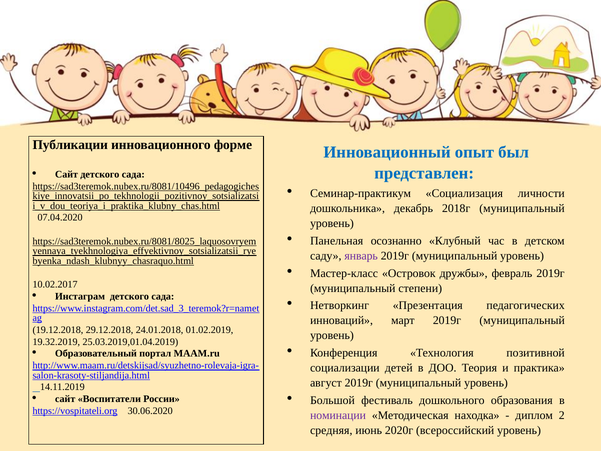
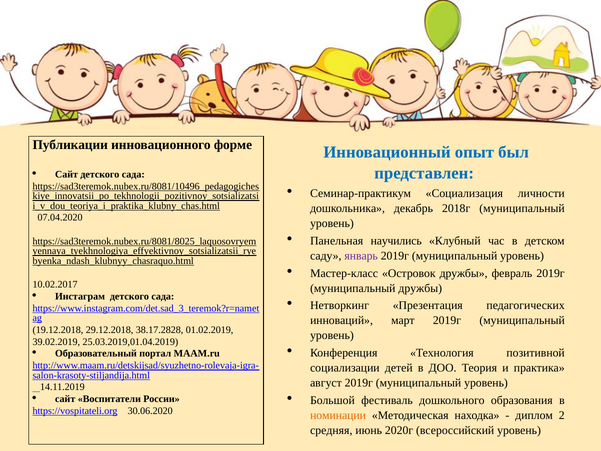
осознанно: осознанно -> научились (396, 241)
муниципальный степени: степени -> дружбы (420, 288)
24.01.2018: 24.01.2018 -> 38.17.2828 (160, 330)
19.32.2019: 19.32.2019 -> 39.02.2019 (56, 342)
номинации colour: purple -> orange (338, 415)
